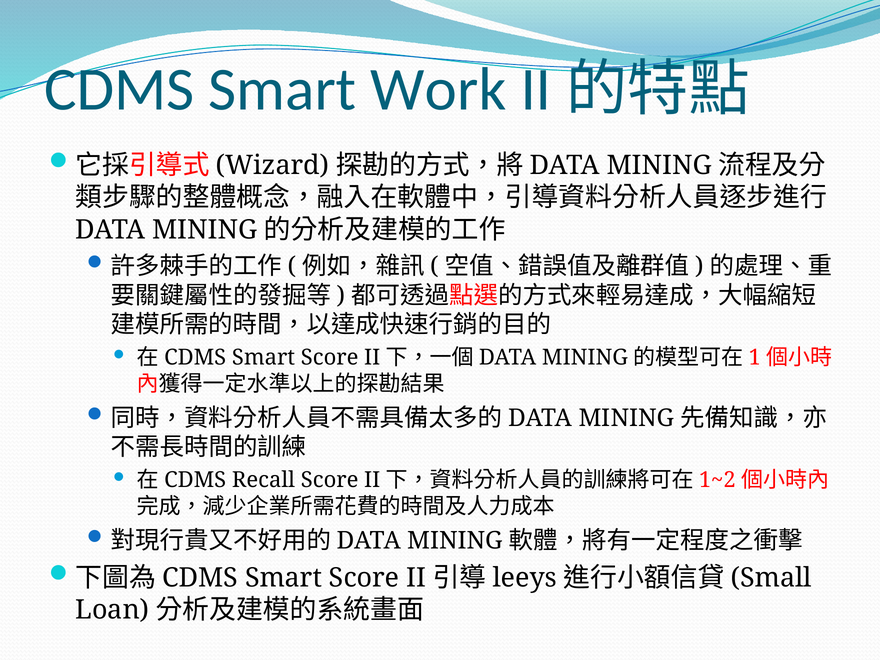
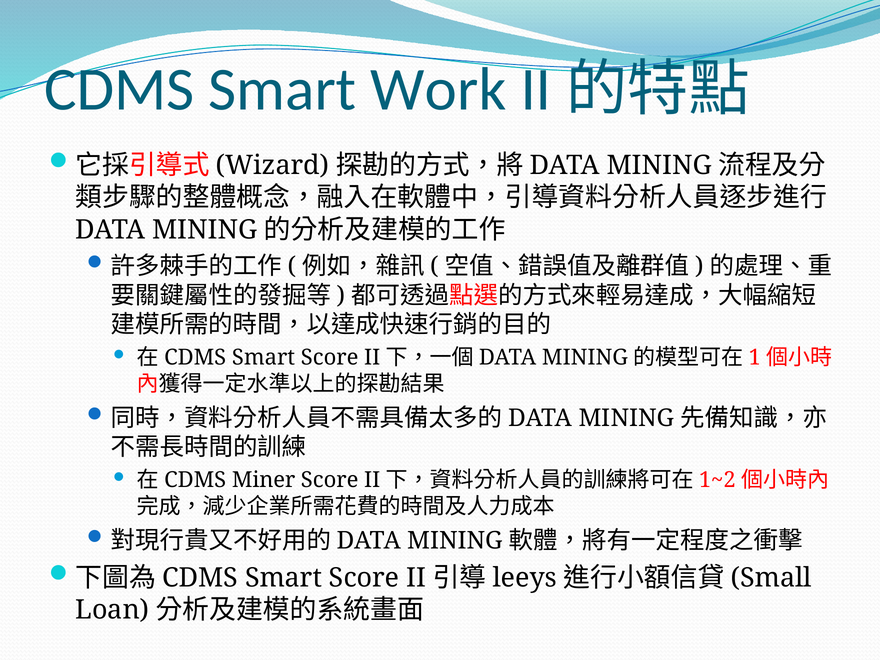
Recall: Recall -> Miner (264, 480)
